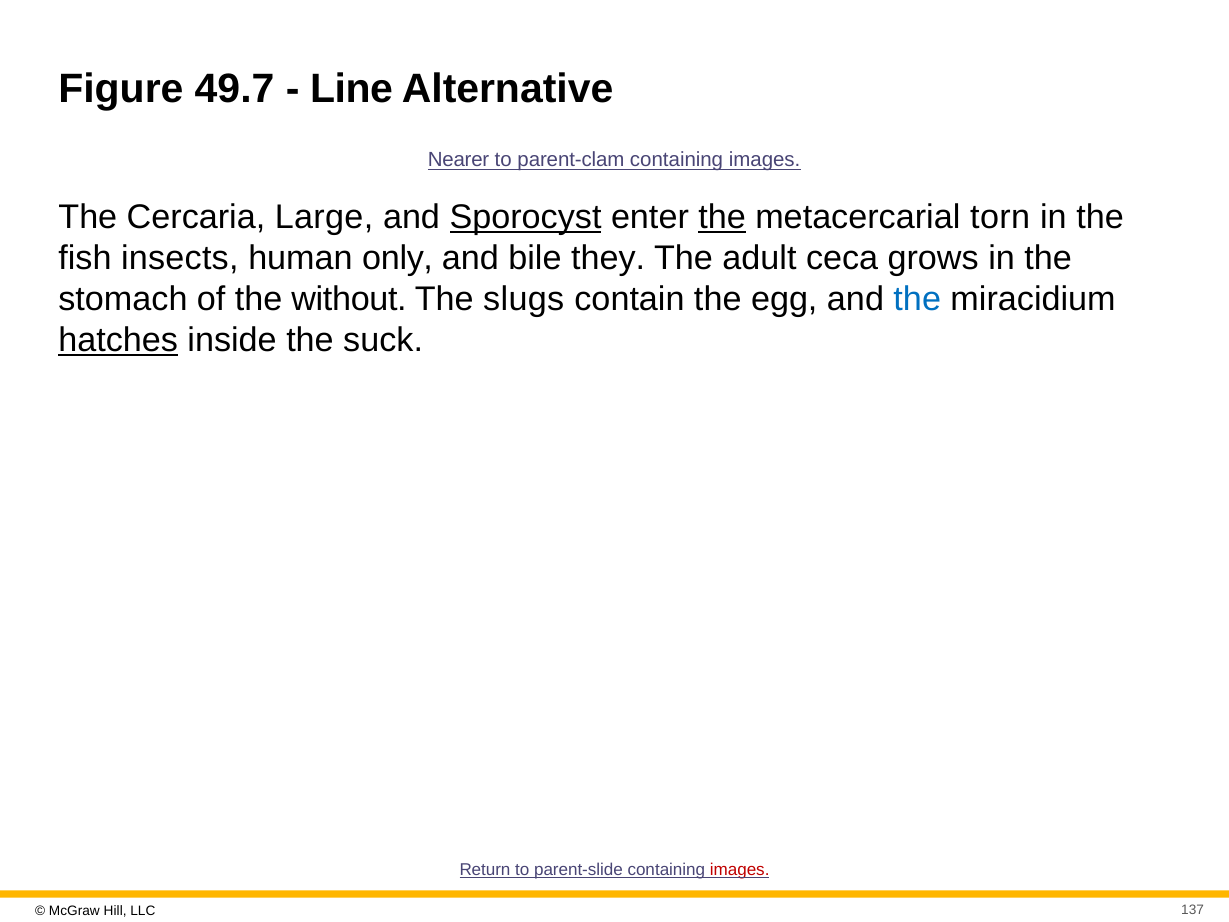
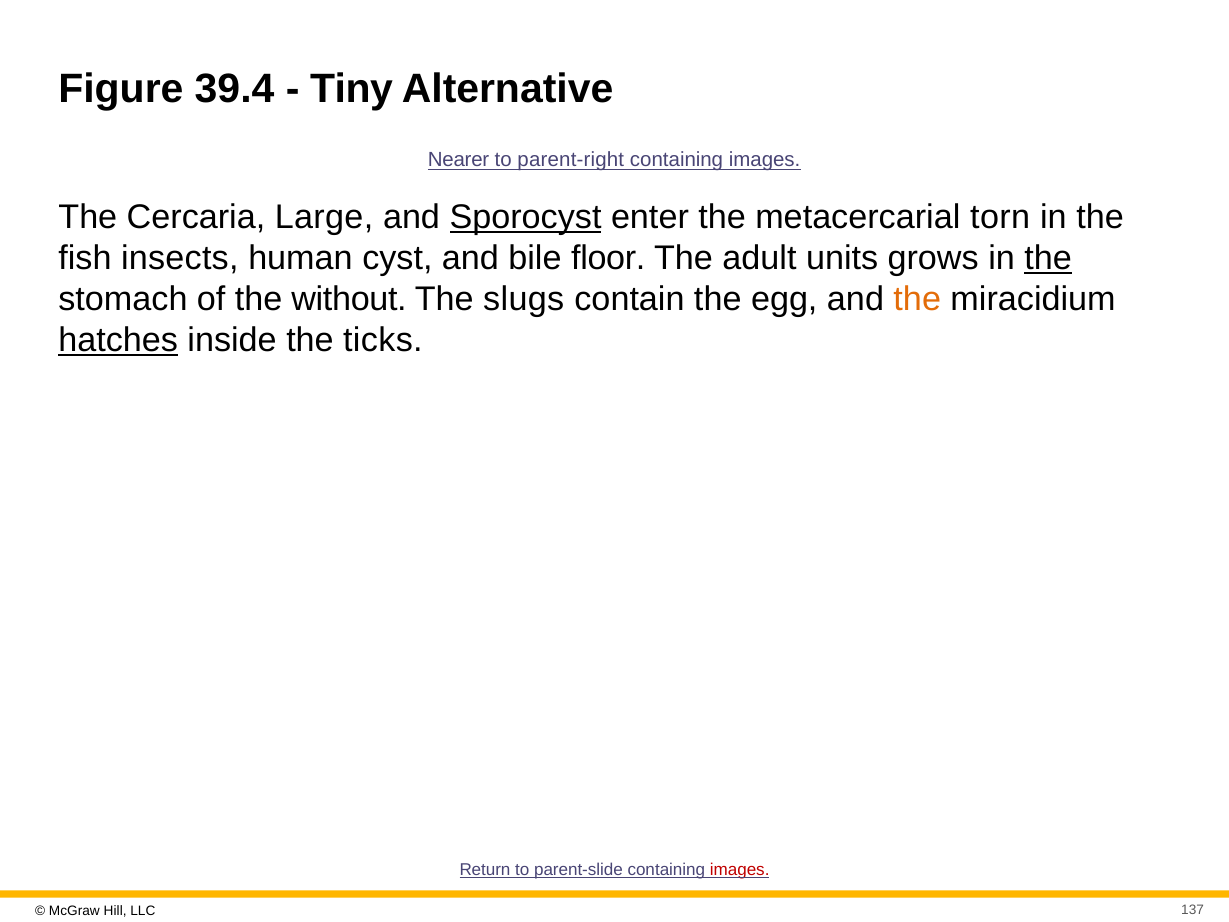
49.7: 49.7 -> 39.4 (235, 89)
Line: Line -> Tiny (352, 89)
parent-clam: parent-clam -> parent-right (571, 160)
the underline: present -> none (722, 217)
only: only -> cyst (397, 258)
they: they -> floor (608, 258)
ceca: ceca -> units (842, 258)
the underline: none -> present (1048, 258)
the colour: blue -> orange (917, 299)
suck: suck -> ticks (383, 340)
